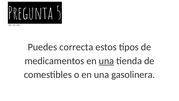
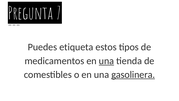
5: 5 -> 7 (59, 14)
correcta: correcta -> etiqueta (76, 47)
gasolinera underline: none -> present (133, 74)
